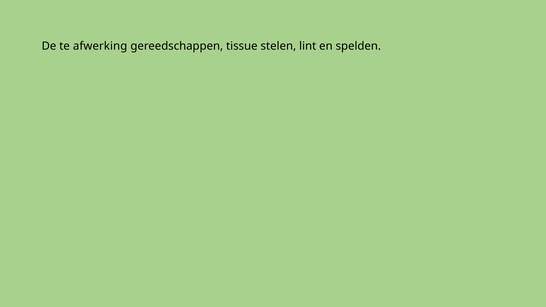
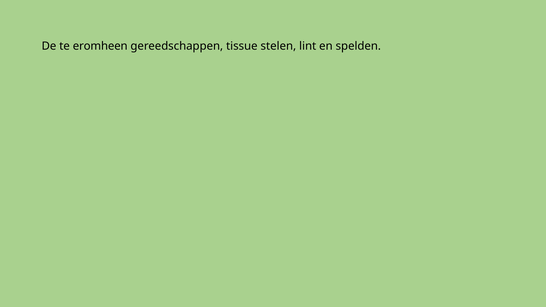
afwerking: afwerking -> eromheen (100, 46)
